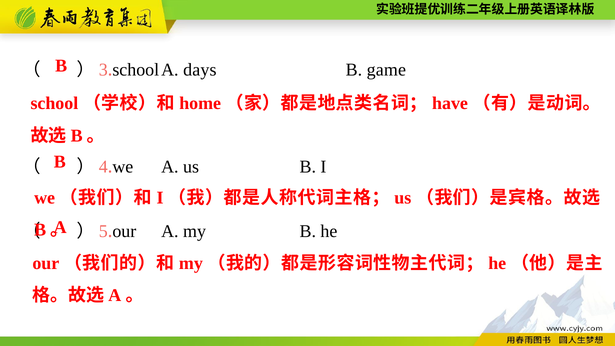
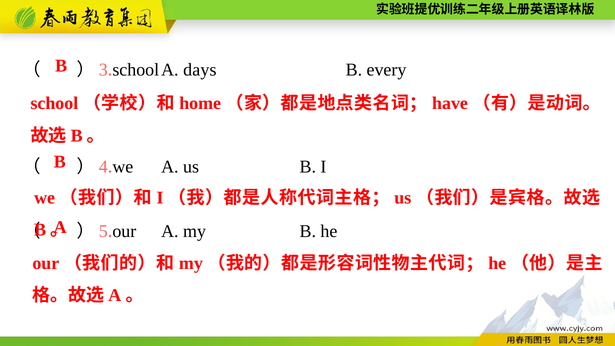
game: game -> every (386, 70)
